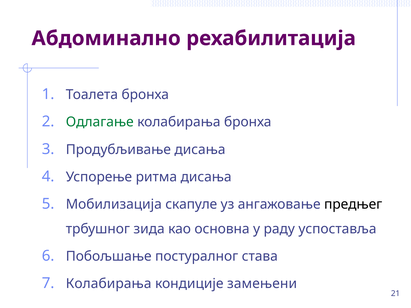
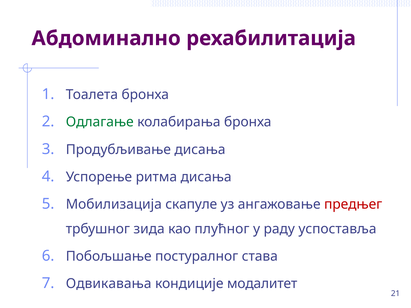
предњег colour: black -> red (353, 204)
основна: основна -> плућног (222, 229)
Колабирања: Колабирања -> Одвикавања (109, 284)
замењени: замењени -> модалитет (262, 284)
